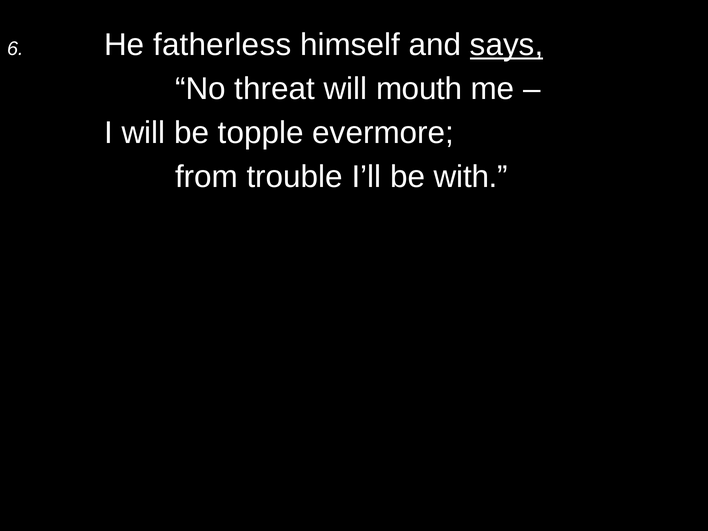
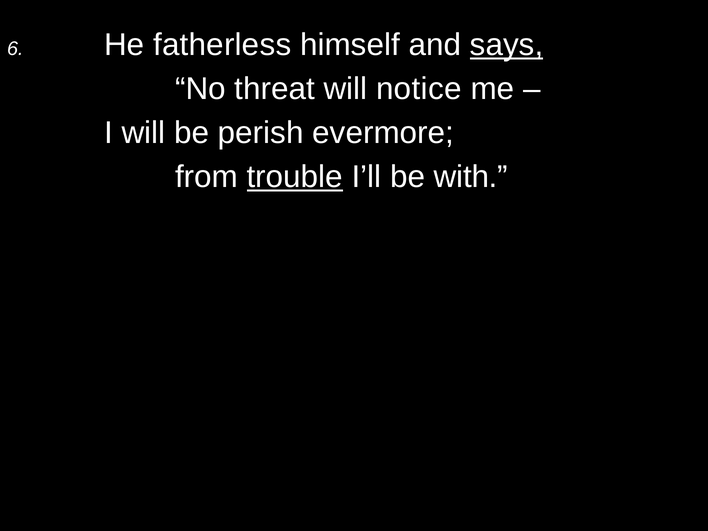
mouth: mouth -> notice (419, 89)
topple: topple -> perish (261, 133)
trouble underline: none -> present (295, 177)
